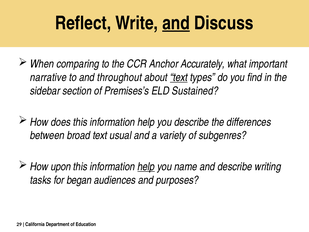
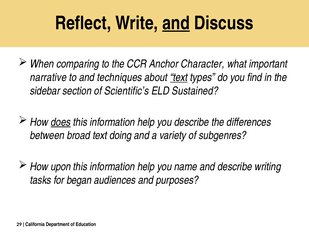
Accurately: Accurately -> Character (203, 64)
throughout: throughout -> techniques (120, 77)
Premises’s: Premises’s -> Scientific’s (127, 91)
does underline: none -> present (61, 122)
usual: usual -> doing (121, 135)
help underline: present -> none (146, 167)
